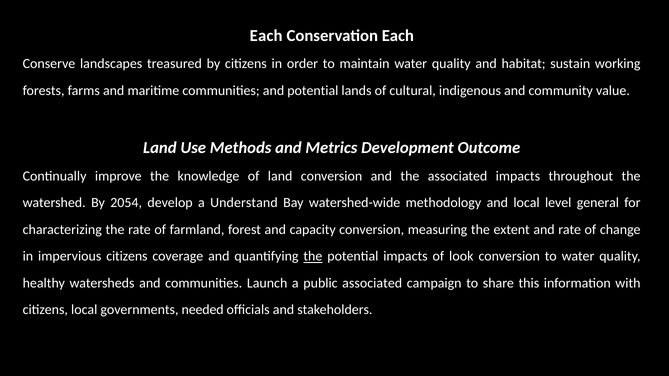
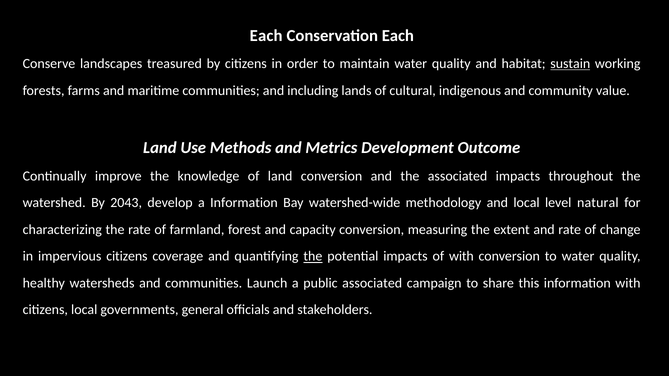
sustain underline: none -> present (570, 64)
and potential: potential -> including (313, 91)
2054: 2054 -> 2043 (126, 203)
a Understand: Understand -> Information (244, 203)
general: general -> natural (598, 203)
of look: look -> with (461, 257)
needed: needed -> general (203, 310)
